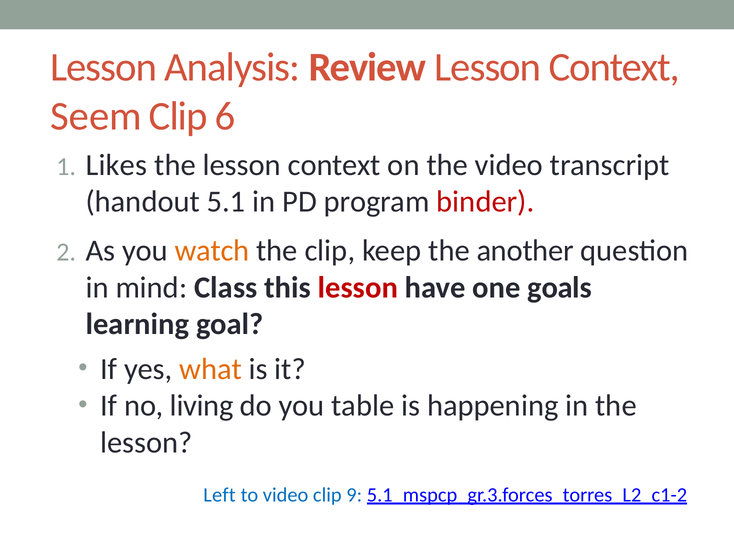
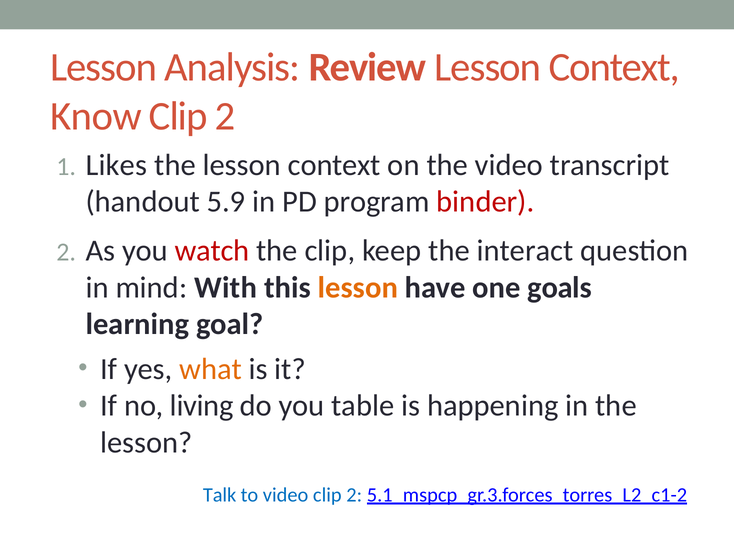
Seem: Seem -> Know (96, 116)
6: 6 -> 2 (225, 116)
5.1: 5.1 -> 5.9 (226, 202)
watch colour: orange -> red (212, 250)
another: another -> interact (525, 250)
Class: Class -> With (226, 287)
lesson colour: red -> orange (358, 287)
Left: Left -> Talk (220, 494)
video clip 9: 9 -> 2 (354, 494)
